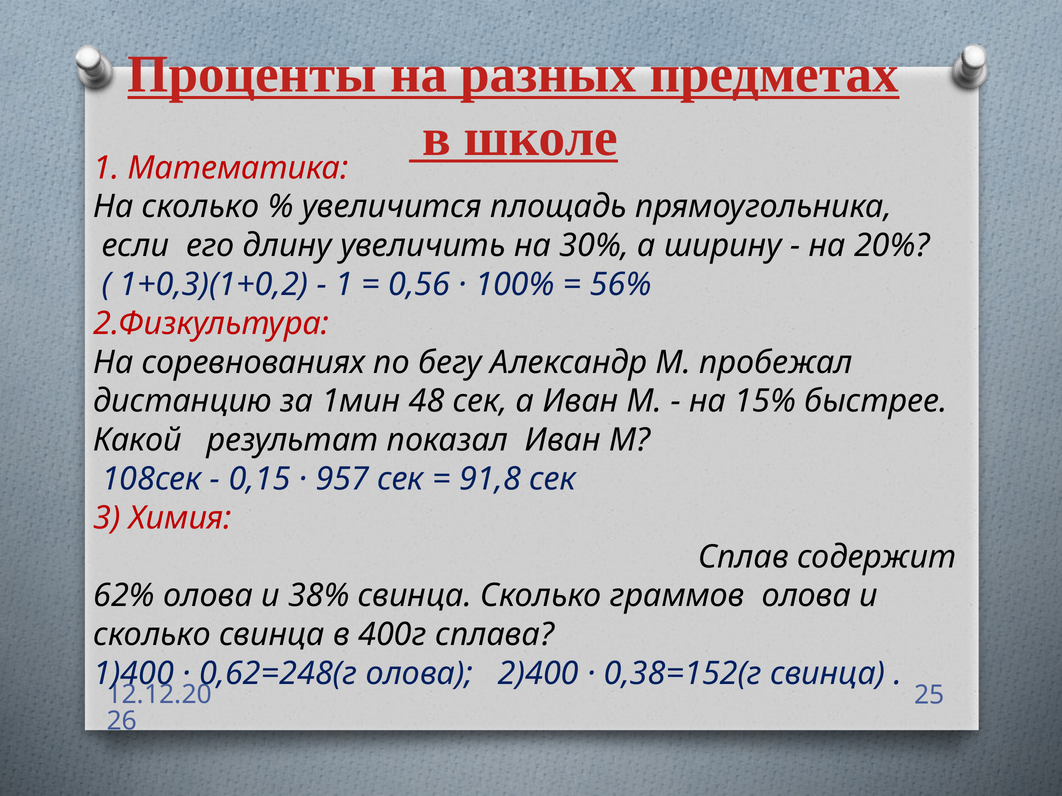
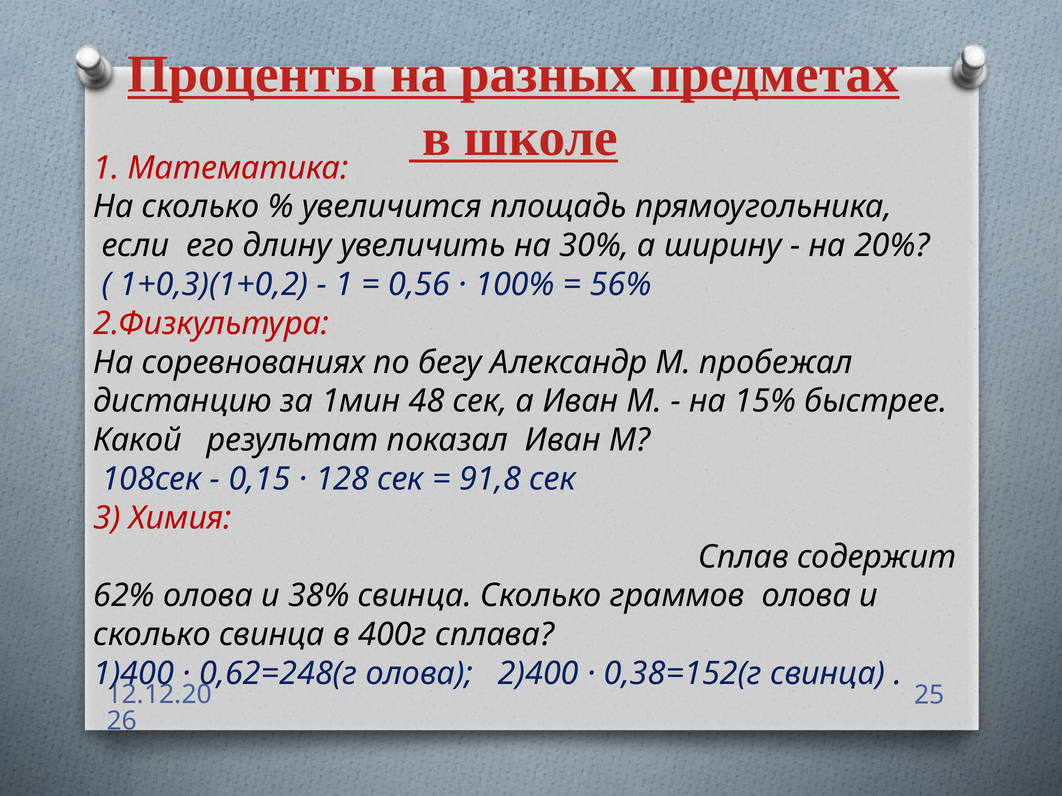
957: 957 -> 128 (342, 479)
